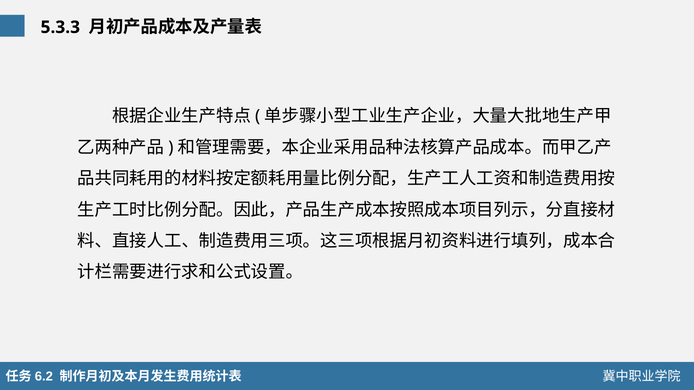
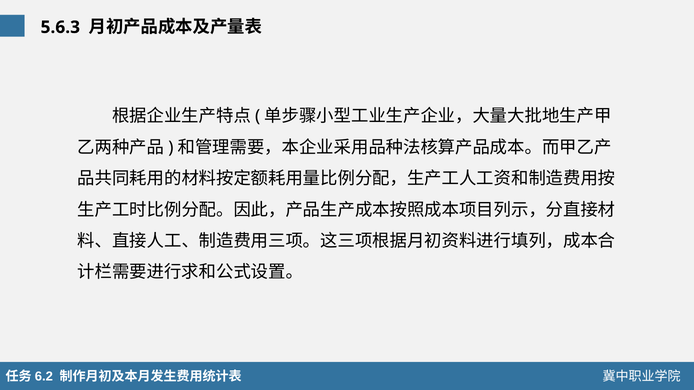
5.3.3: 5.3.3 -> 5.6.3 (60, 27)
